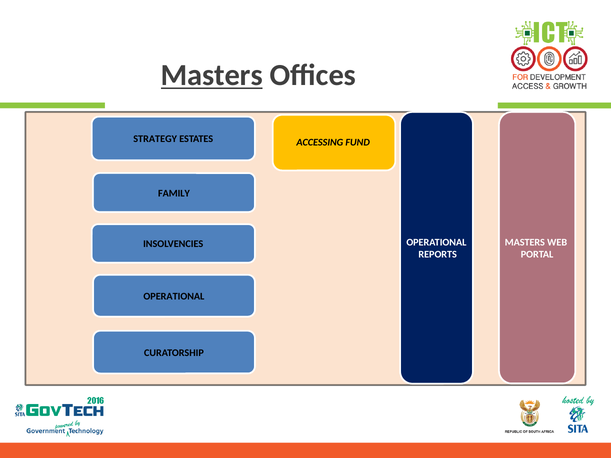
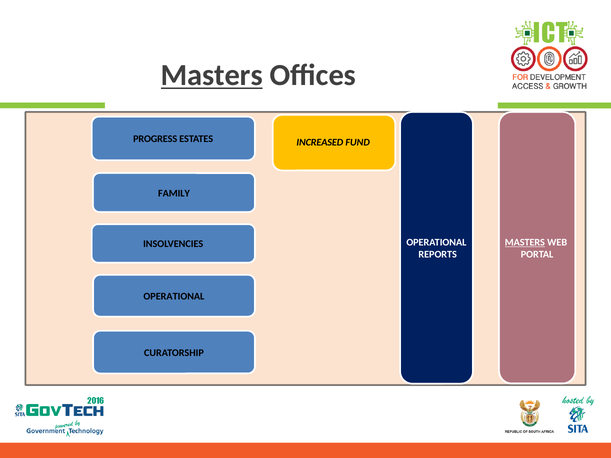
STRATEGY: STRATEGY -> PROGRESS (155, 139)
ACCESSING: ACCESSING -> INCREASED (320, 143)
MASTERS underline: none -> present (525, 242)
